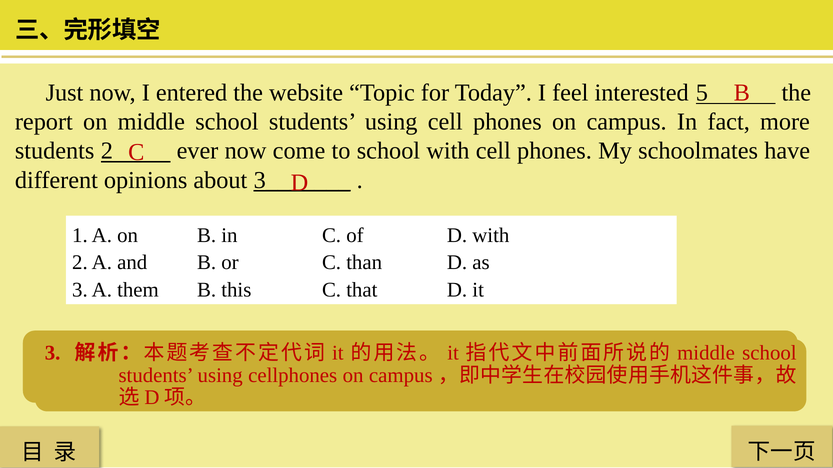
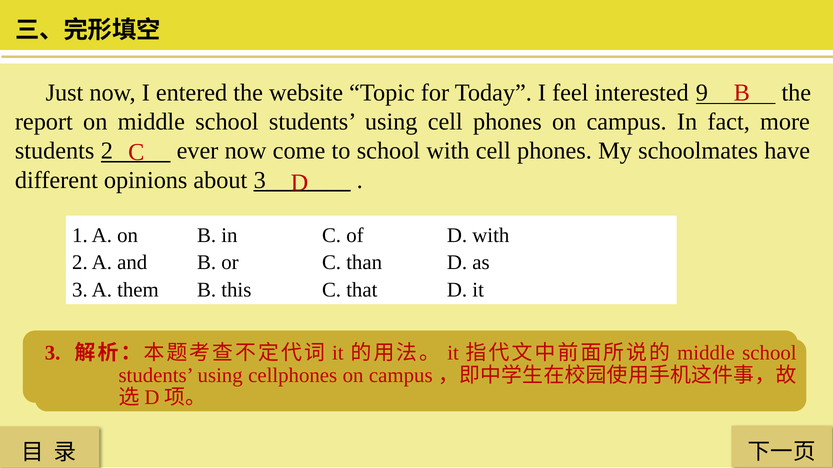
5: 5 -> 9 (702, 93)
